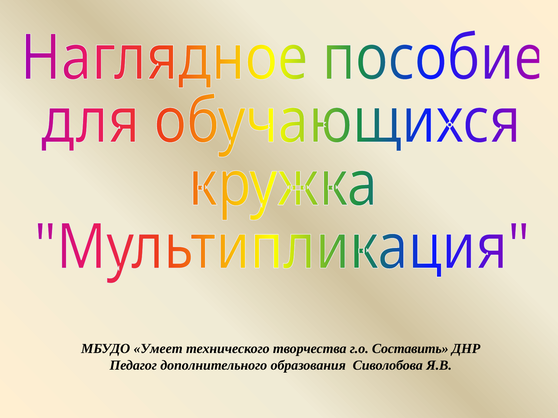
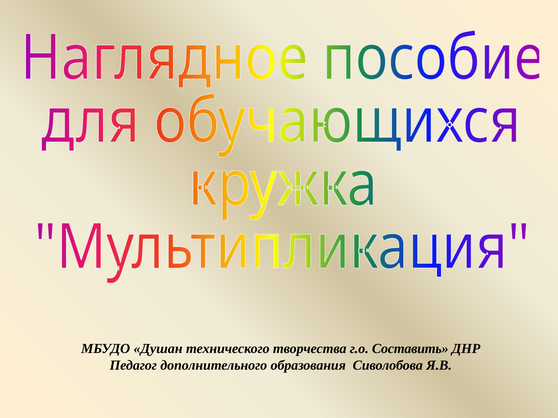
Умеет: Умеет -> Душан (158, 349)
